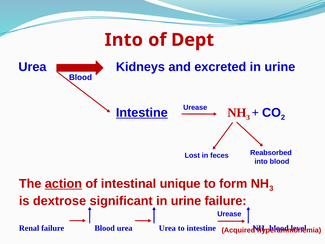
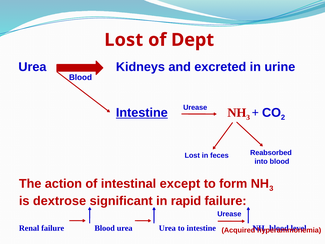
Into: Into -> Lost (124, 40)
action underline: present -> none (63, 183)
unique: unique -> except (180, 183)
significant in urine: urine -> rapid (186, 201)
